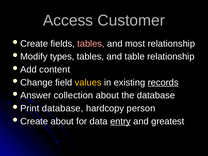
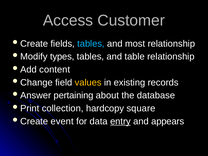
tables colour: pink -> light blue (91, 44)
records underline: present -> none (163, 82)
collection: collection -> pertaining (74, 95)
database: database -> collection (63, 108)
person: person -> square (141, 108)
about: about -> event (62, 121)
greatest: greatest -> appears (168, 121)
